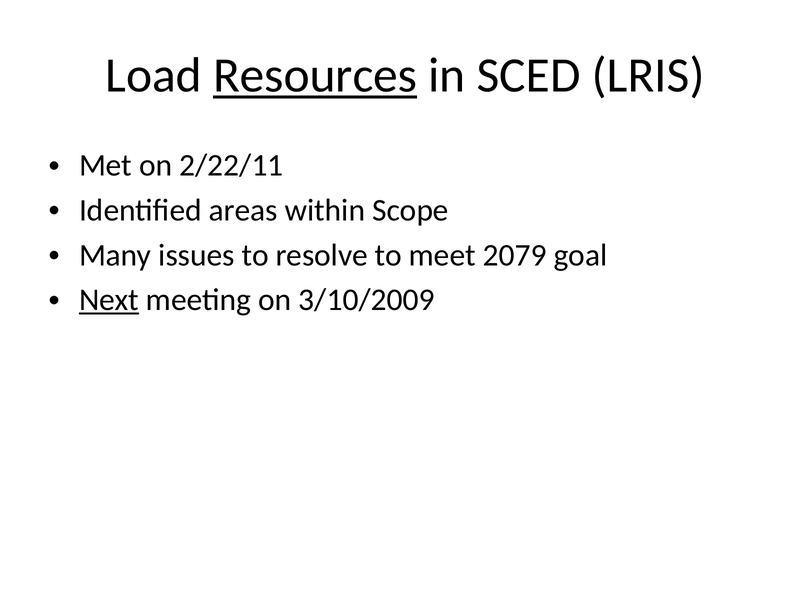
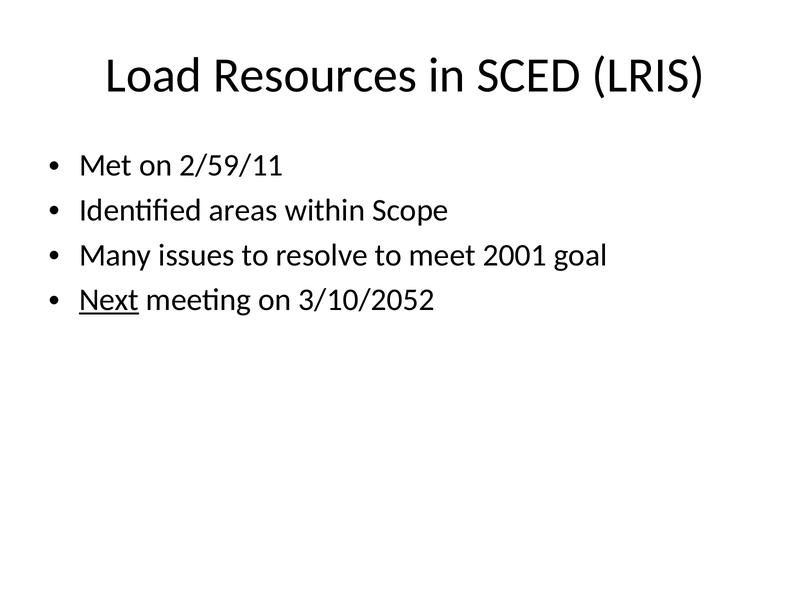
Resources underline: present -> none (315, 76)
2/22/11: 2/22/11 -> 2/59/11 (231, 166)
2079: 2079 -> 2001 (515, 255)
3/10/2009: 3/10/2009 -> 3/10/2052 (366, 300)
